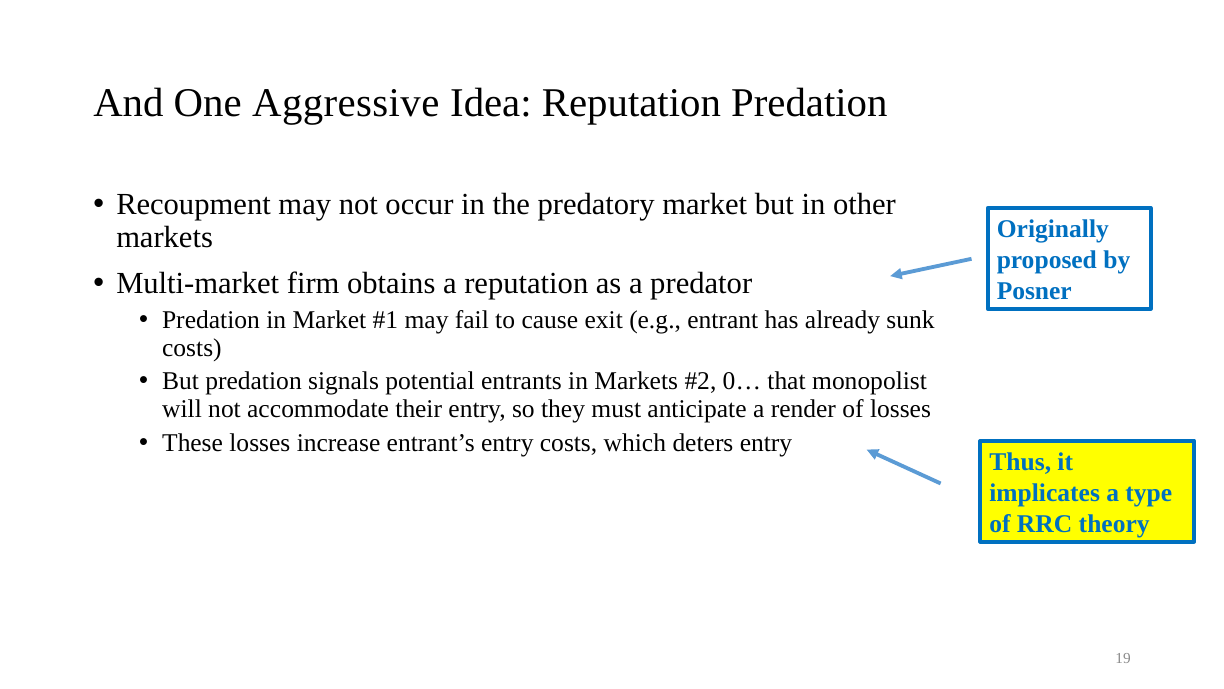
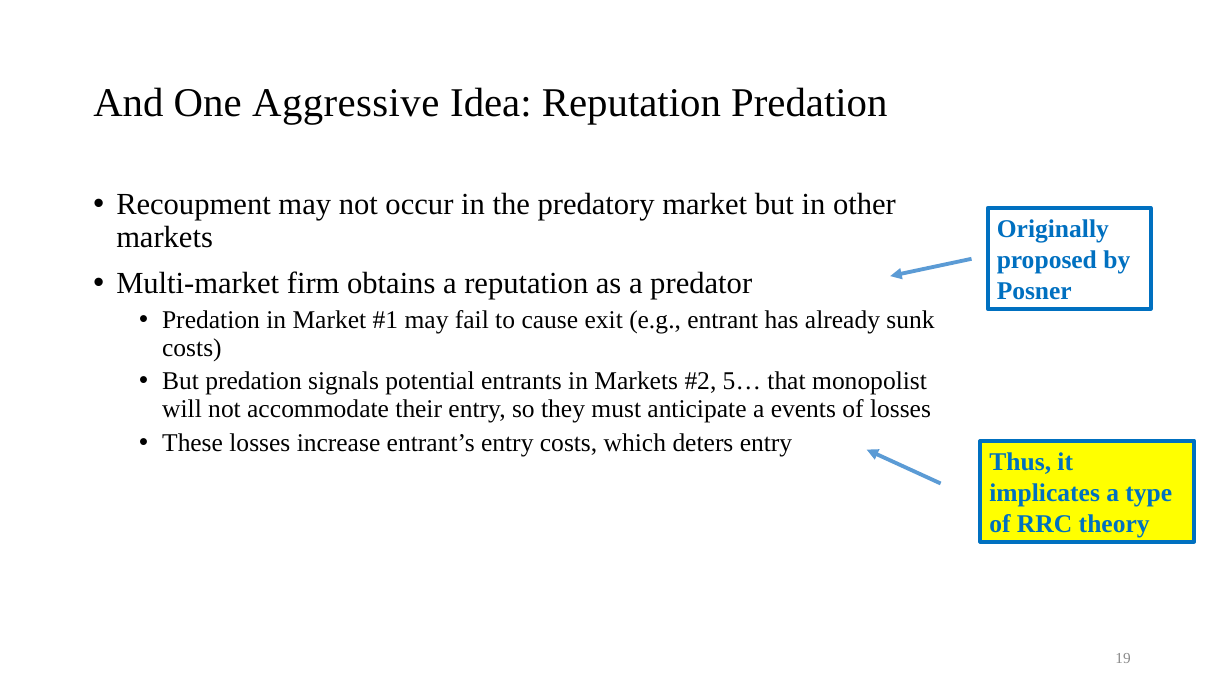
0…: 0… -> 5… (742, 381)
render: render -> events (803, 409)
